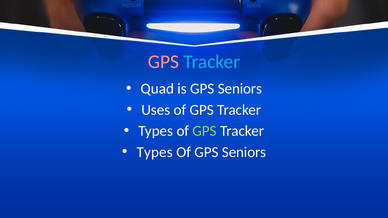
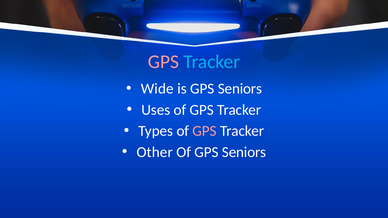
Quad: Quad -> Wide (157, 89)
GPS colour: light green -> pink (205, 131)
Types: Types -> Other (155, 152)
